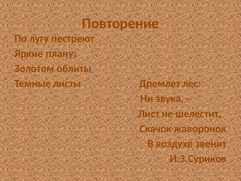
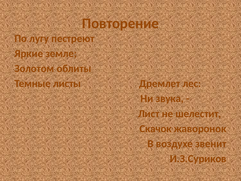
плану: плану -> земле (61, 54)
